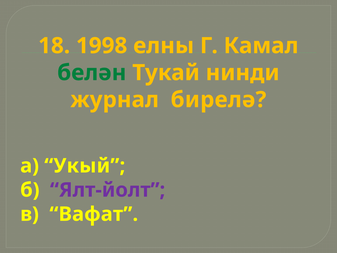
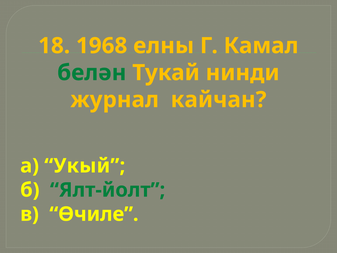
1998: 1998 -> 1968 (102, 46)
бирелә: бирелә -> кайчан (218, 100)
Ялт-йолт colour: purple -> green (108, 190)
Вафат: Вафат -> Өчиле (94, 214)
